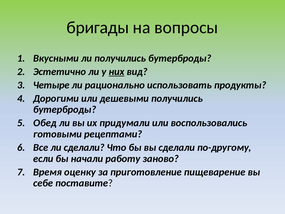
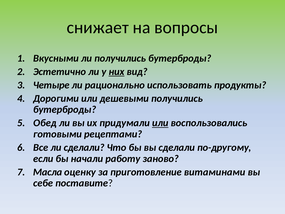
бригады: бригады -> снижает (98, 28)
или underline: none -> present (160, 123)
Время: Время -> Масла (48, 172)
пищеварение: пищеварение -> витаминами (215, 172)
